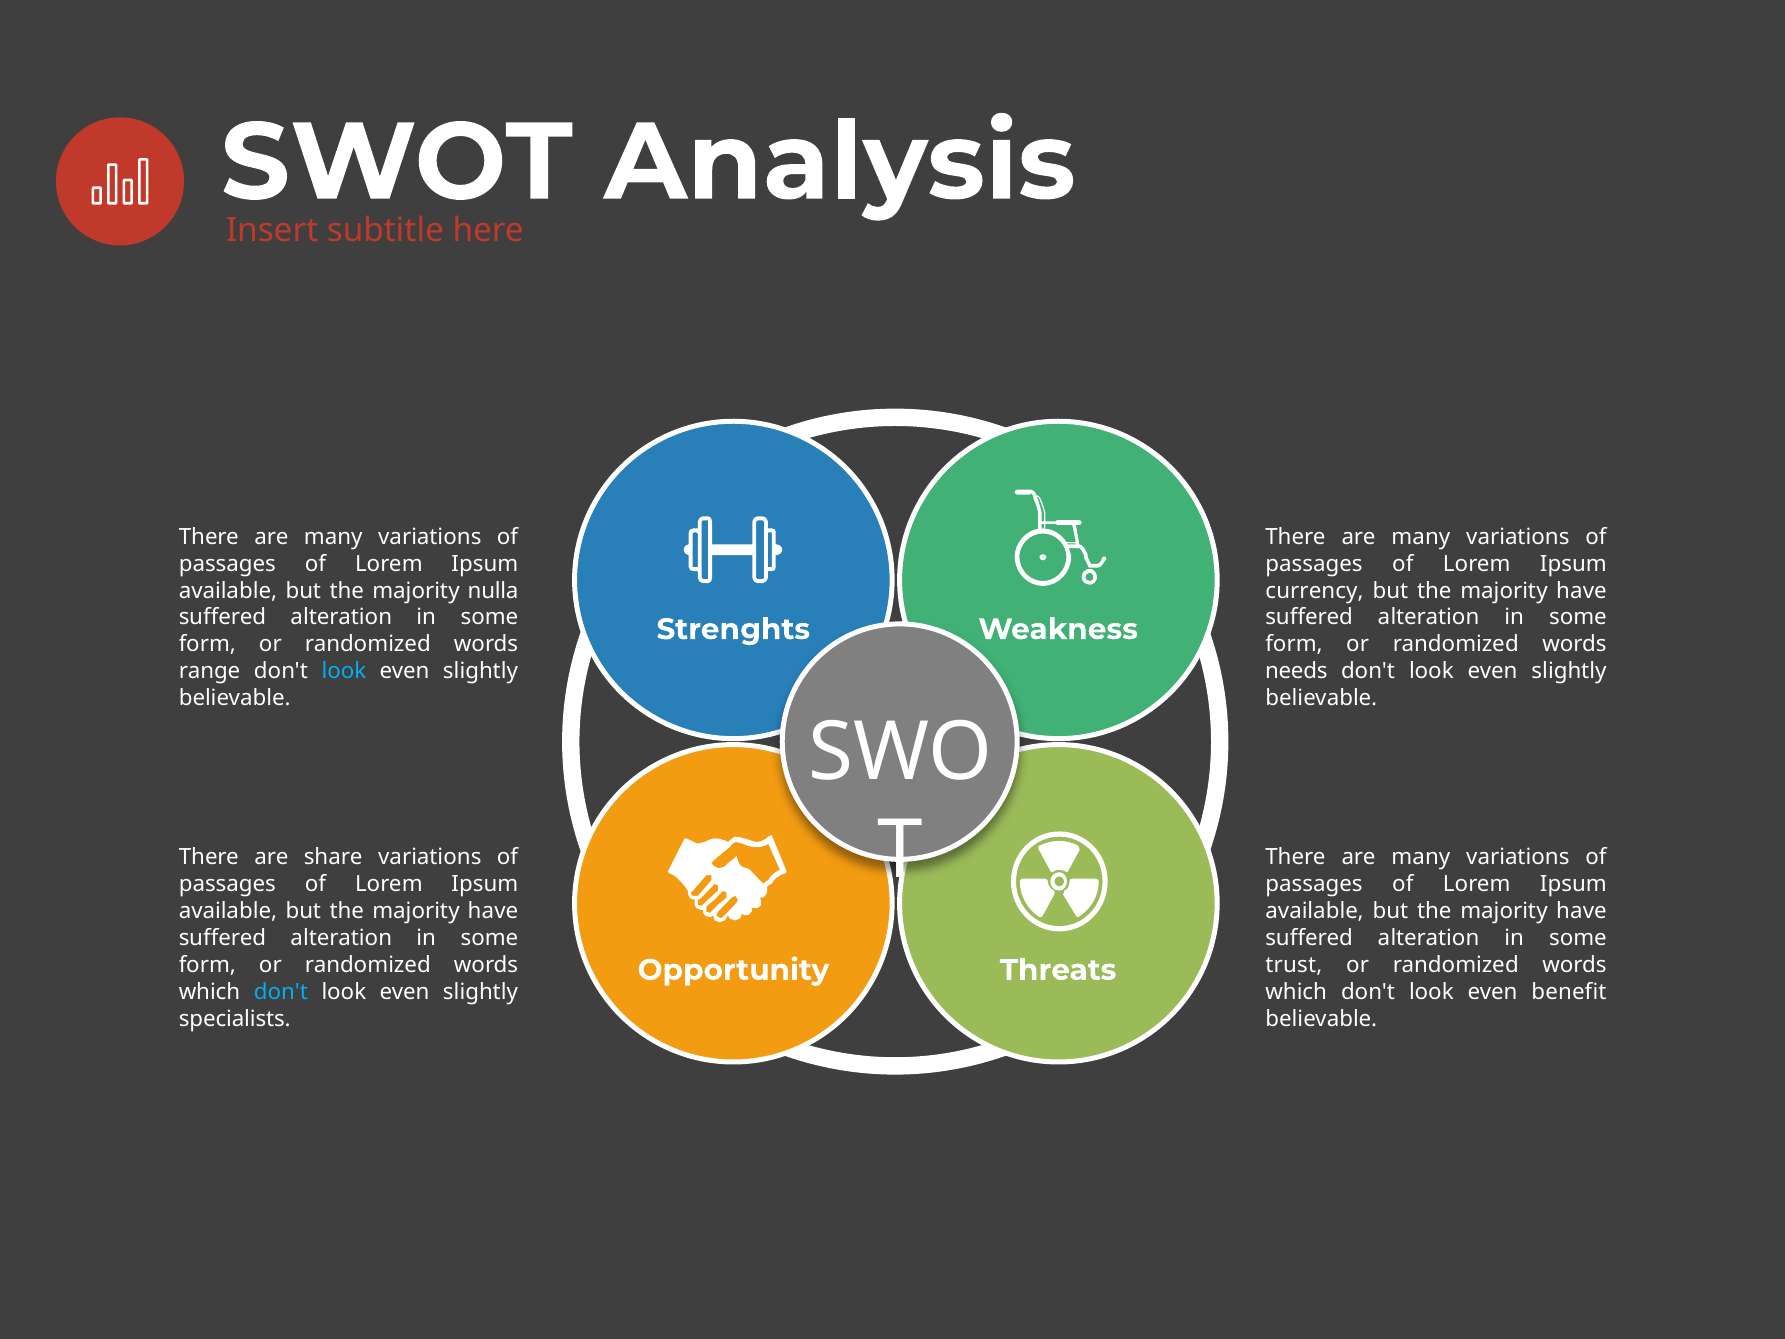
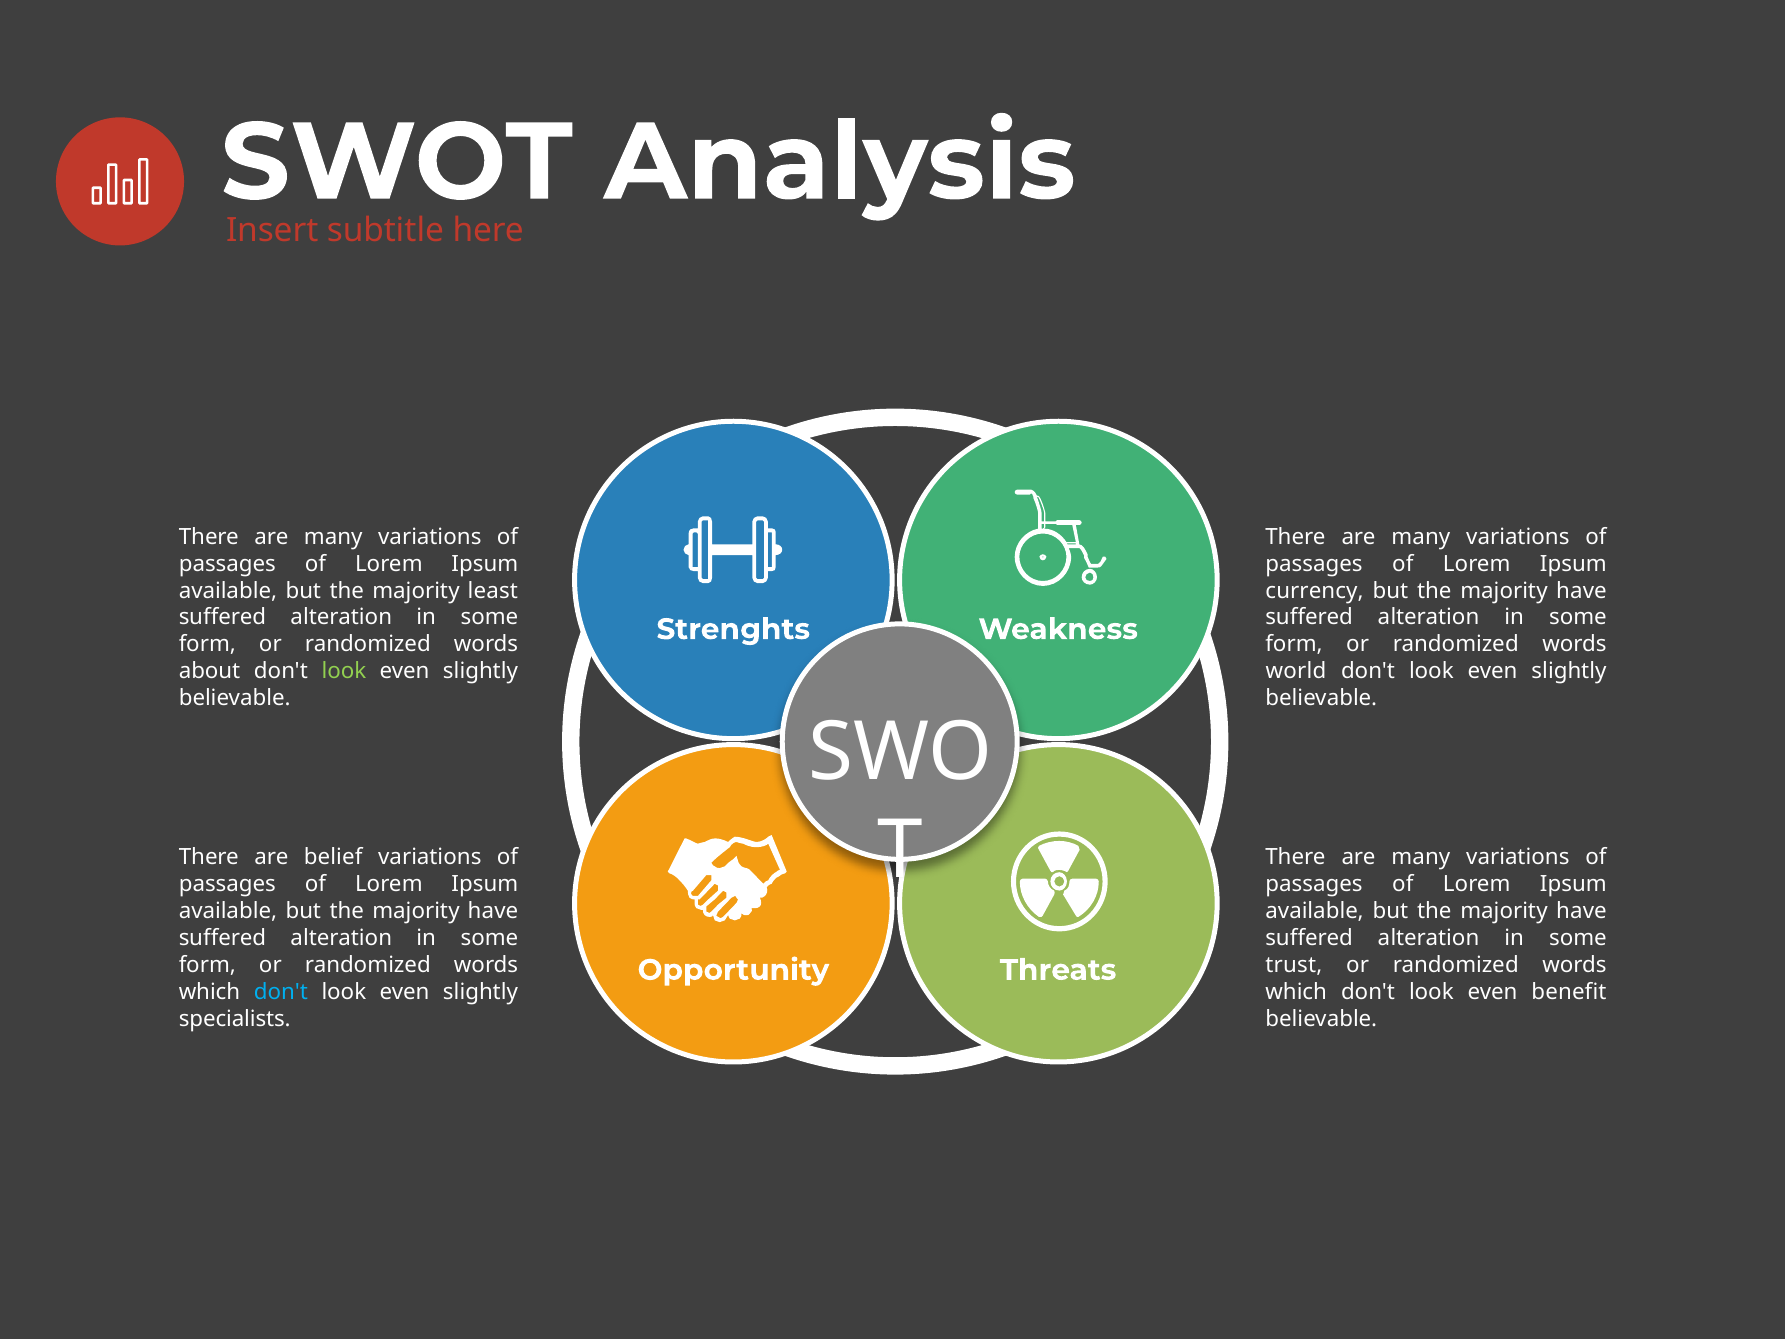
nulla: nulla -> least (493, 591)
range: range -> about (210, 671)
look colour: light blue -> light green (344, 671)
needs: needs -> world (1296, 671)
share: share -> belief (333, 857)
